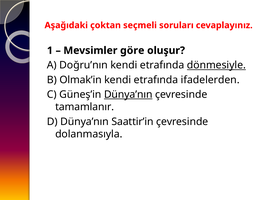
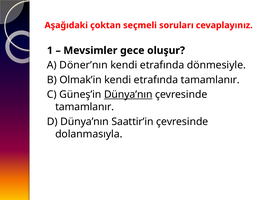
göre: göre -> gece (132, 51)
Doğru’nın: Doğru’nın -> Döner’nın (84, 65)
dönmesiyle underline: present -> none (216, 65)
etrafında ifadelerden: ifadelerden -> tamamlanır (210, 80)
